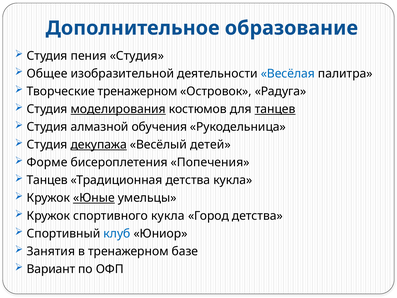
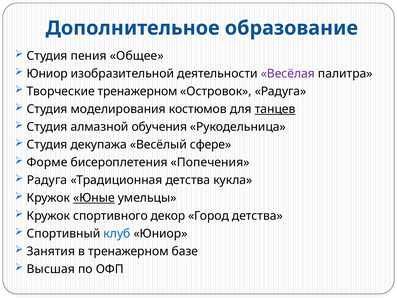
пения Студия: Студия -> Общее (137, 56)
Общее: Общее -> Юниор (47, 74)
Весёлая colour: blue -> purple (288, 74)
моделирования underline: present -> none (118, 109)
декупажа underline: present -> none (99, 145)
детей: детей -> сфере (211, 145)
Танцев: Танцев -> Радуга (47, 180)
спортивного кукла: кукла -> декор (168, 216)
Вариант: Вариант -> Высшая (51, 269)
